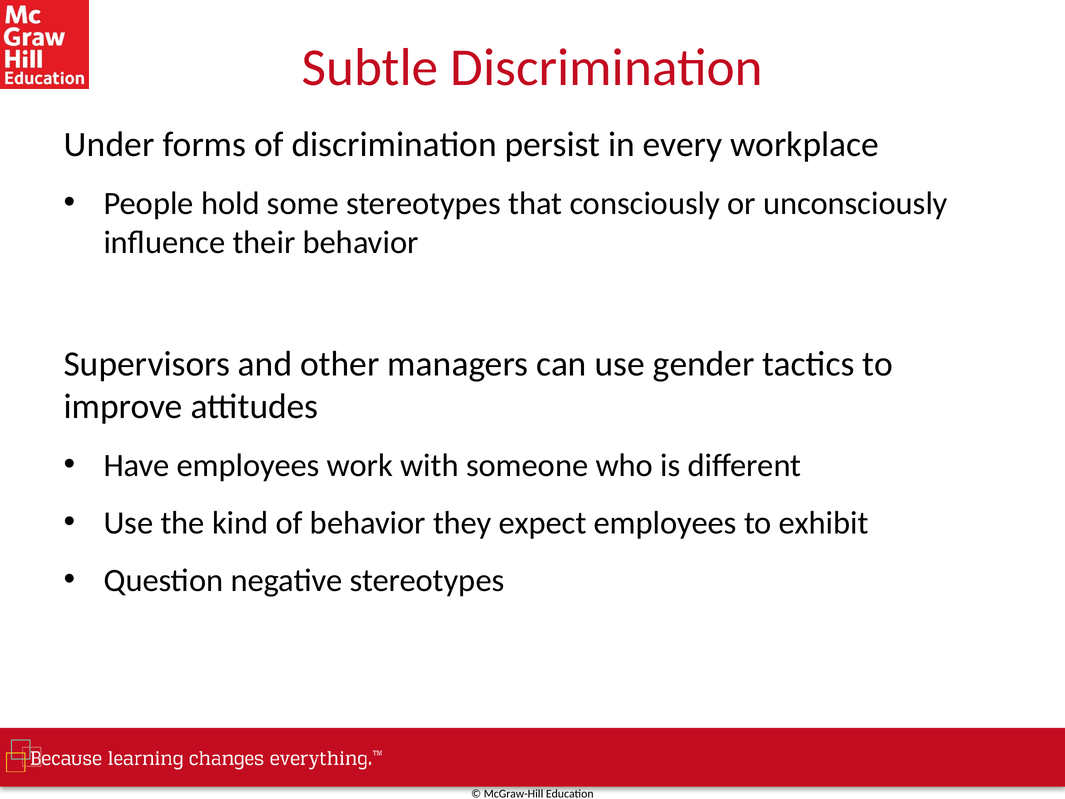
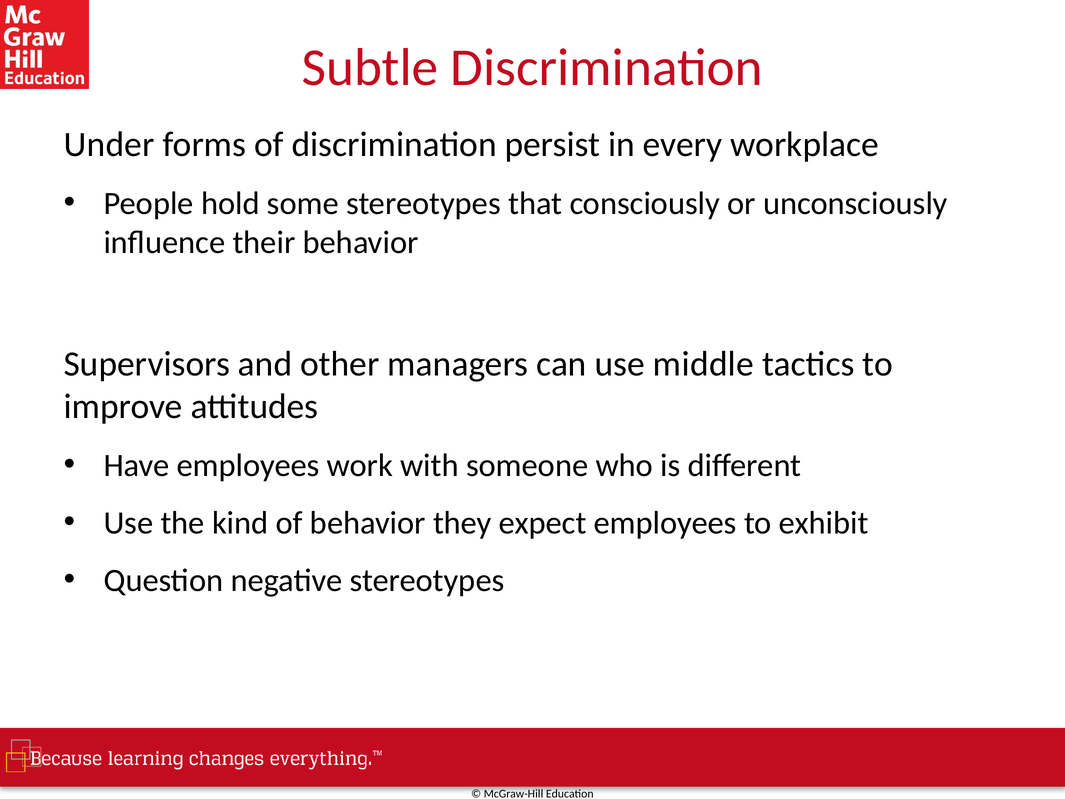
gender: gender -> middle (703, 364)
